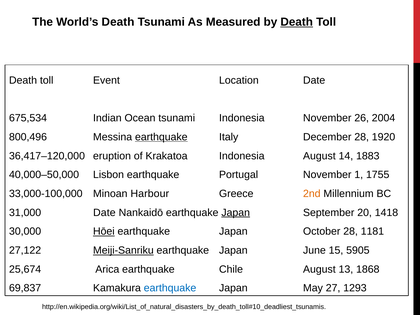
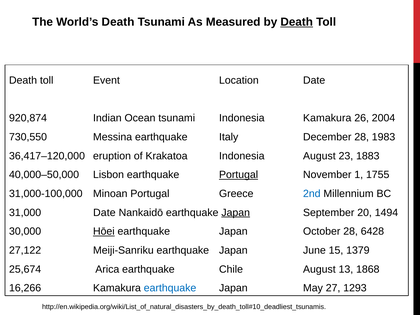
675,534: 675,534 -> 920,874 (28, 118)
Indonesia November: November -> Kamakura (327, 118)
800,496: 800,496 -> 730,550 (28, 137)
earthquake underline: present -> none (161, 137)
1920: 1920 -> 1983 (384, 137)
14: 14 -> 23 (346, 156)
Portugal underline: none -> present (239, 175)
33,000-100,000: 33,000-100,000 -> 31,000-100,000 (46, 194)
Minoan Harbour: Harbour -> Portugal (150, 194)
2nd colour: orange -> blue (312, 194)
1418: 1418 -> 1494 (386, 213)
1181: 1181 -> 6428 (372, 231)
Meiji-Sanriku underline: present -> none (123, 250)
5905: 5905 -> 1379 (358, 250)
69,837: 69,837 -> 16,266 (25, 288)
